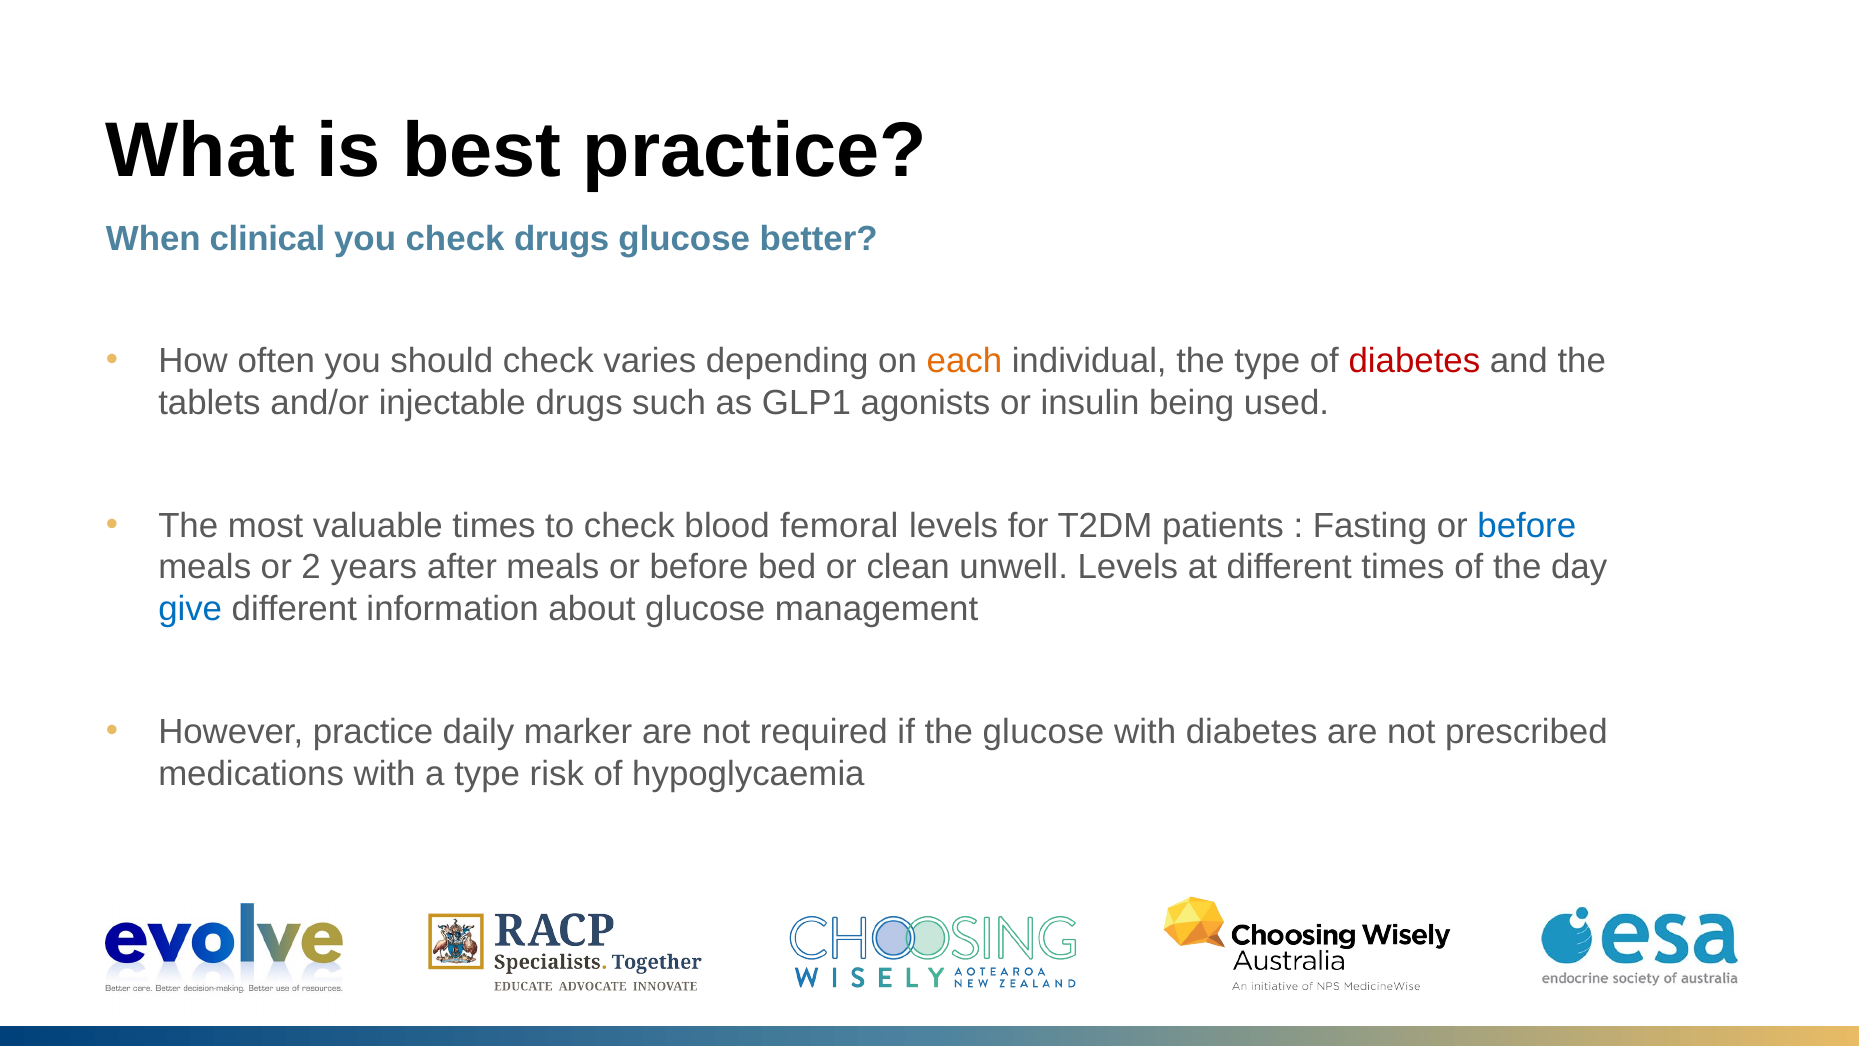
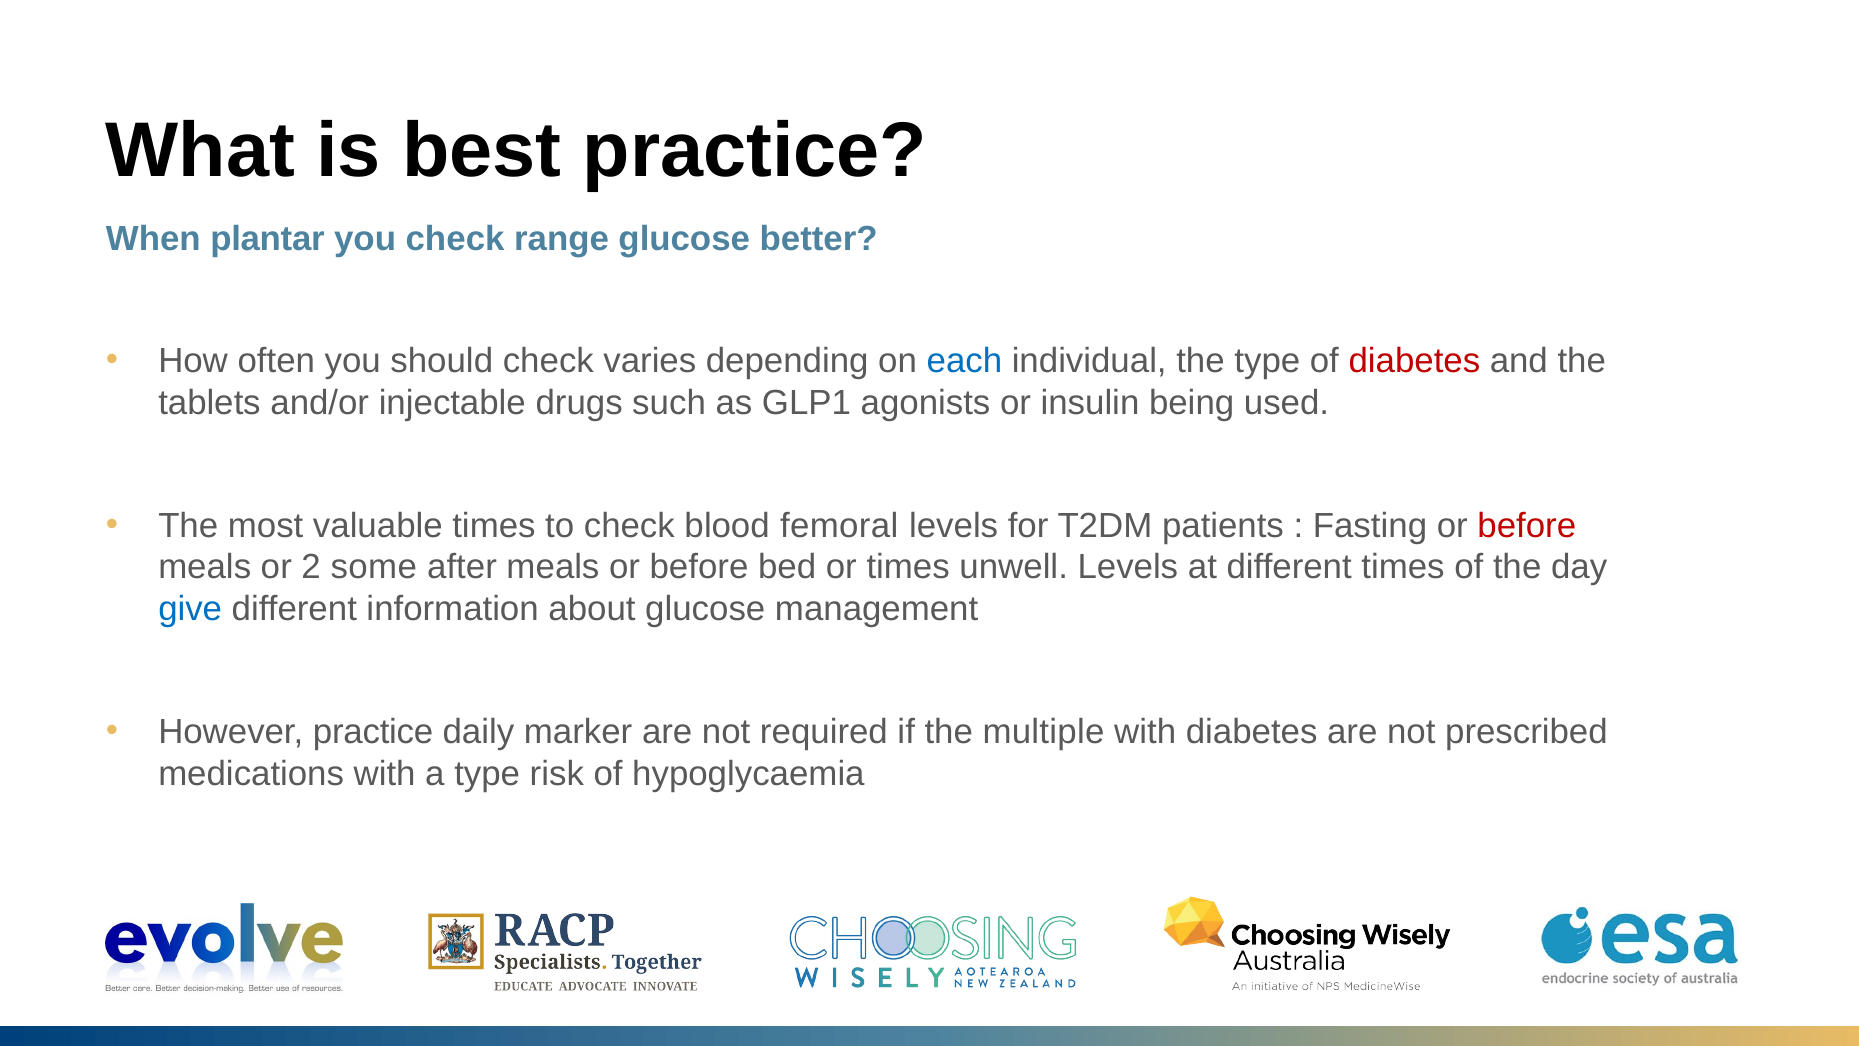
clinical: clinical -> plantar (267, 239)
check drugs: drugs -> range (561, 239)
each colour: orange -> blue (964, 361)
before colour: blue -> red (1527, 525)
years: years -> some (374, 567)
or clean: clean -> times (908, 567)
the glucose: glucose -> multiple (1043, 732)
